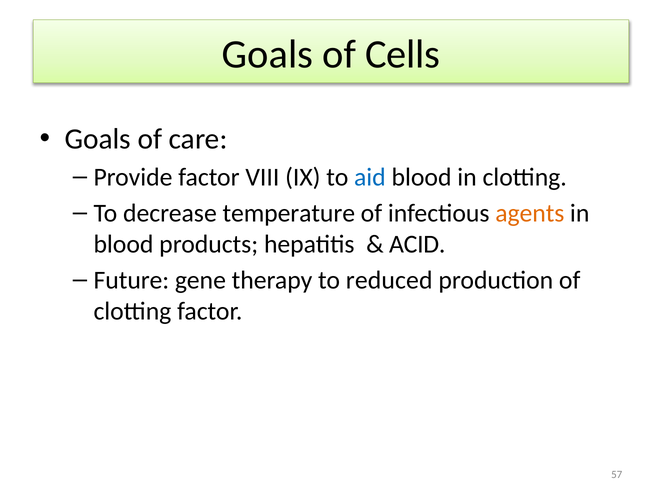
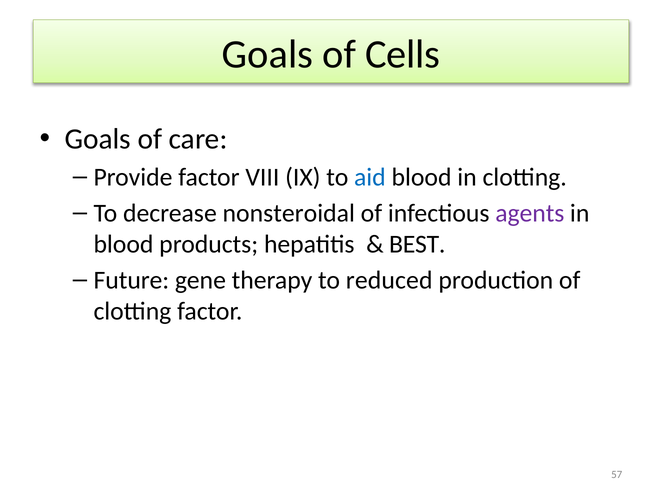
temperature: temperature -> nonsteroidal (289, 213)
agents colour: orange -> purple (530, 213)
ACID: ACID -> BEST (417, 244)
